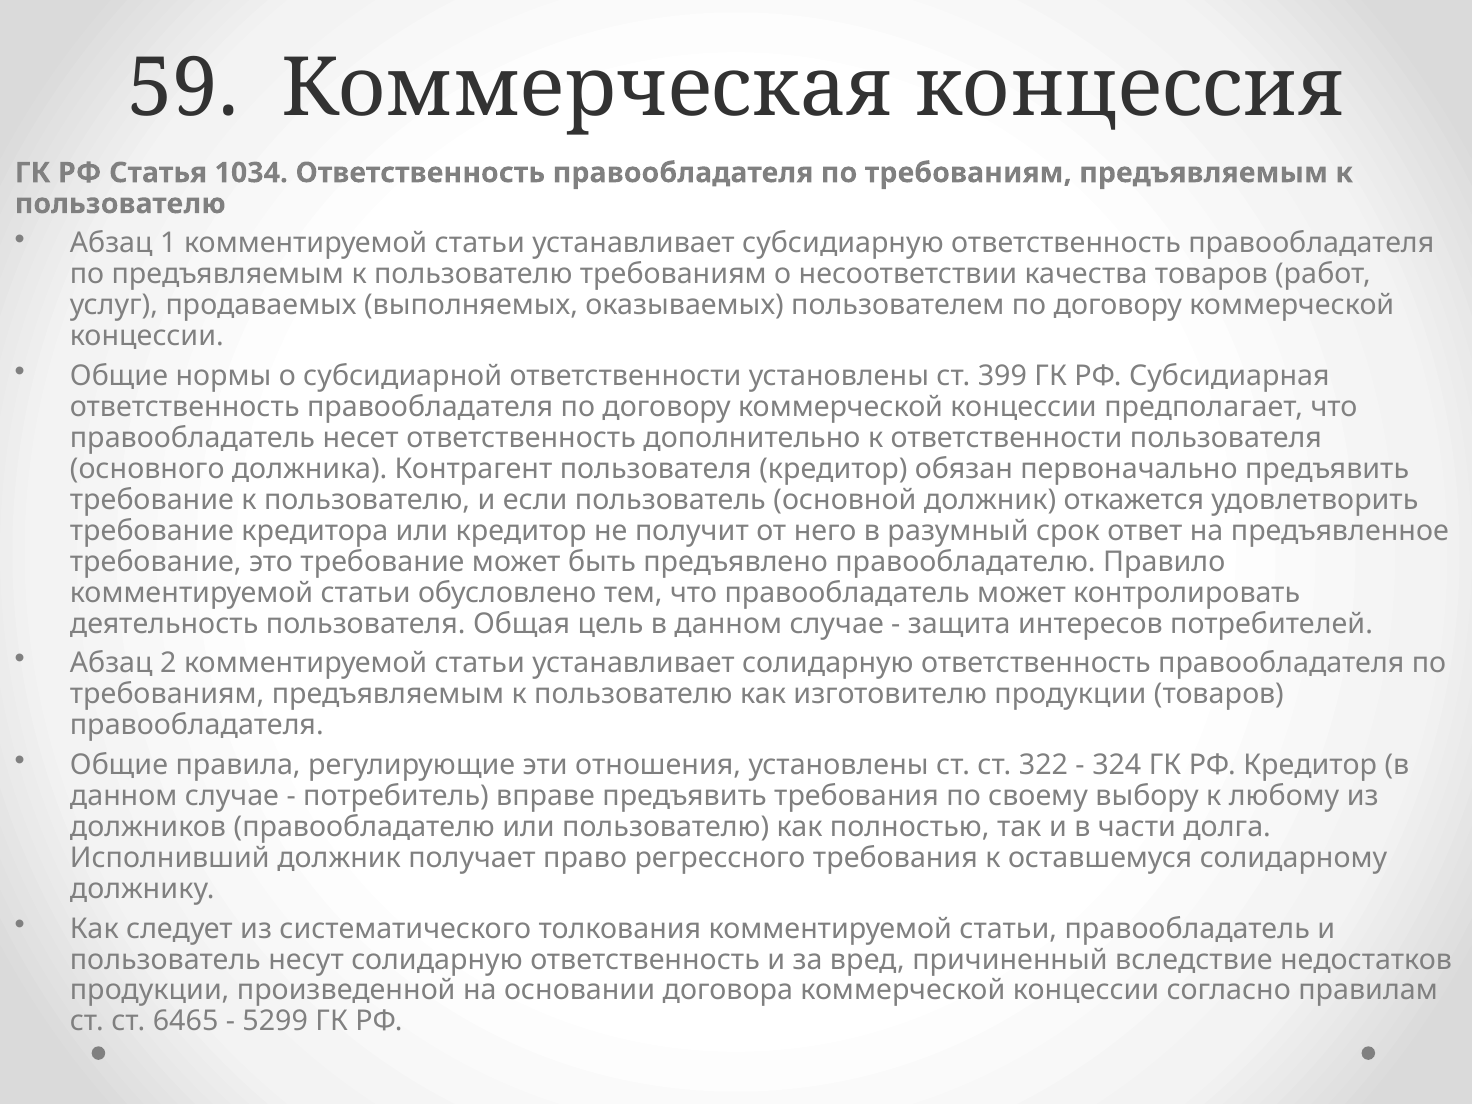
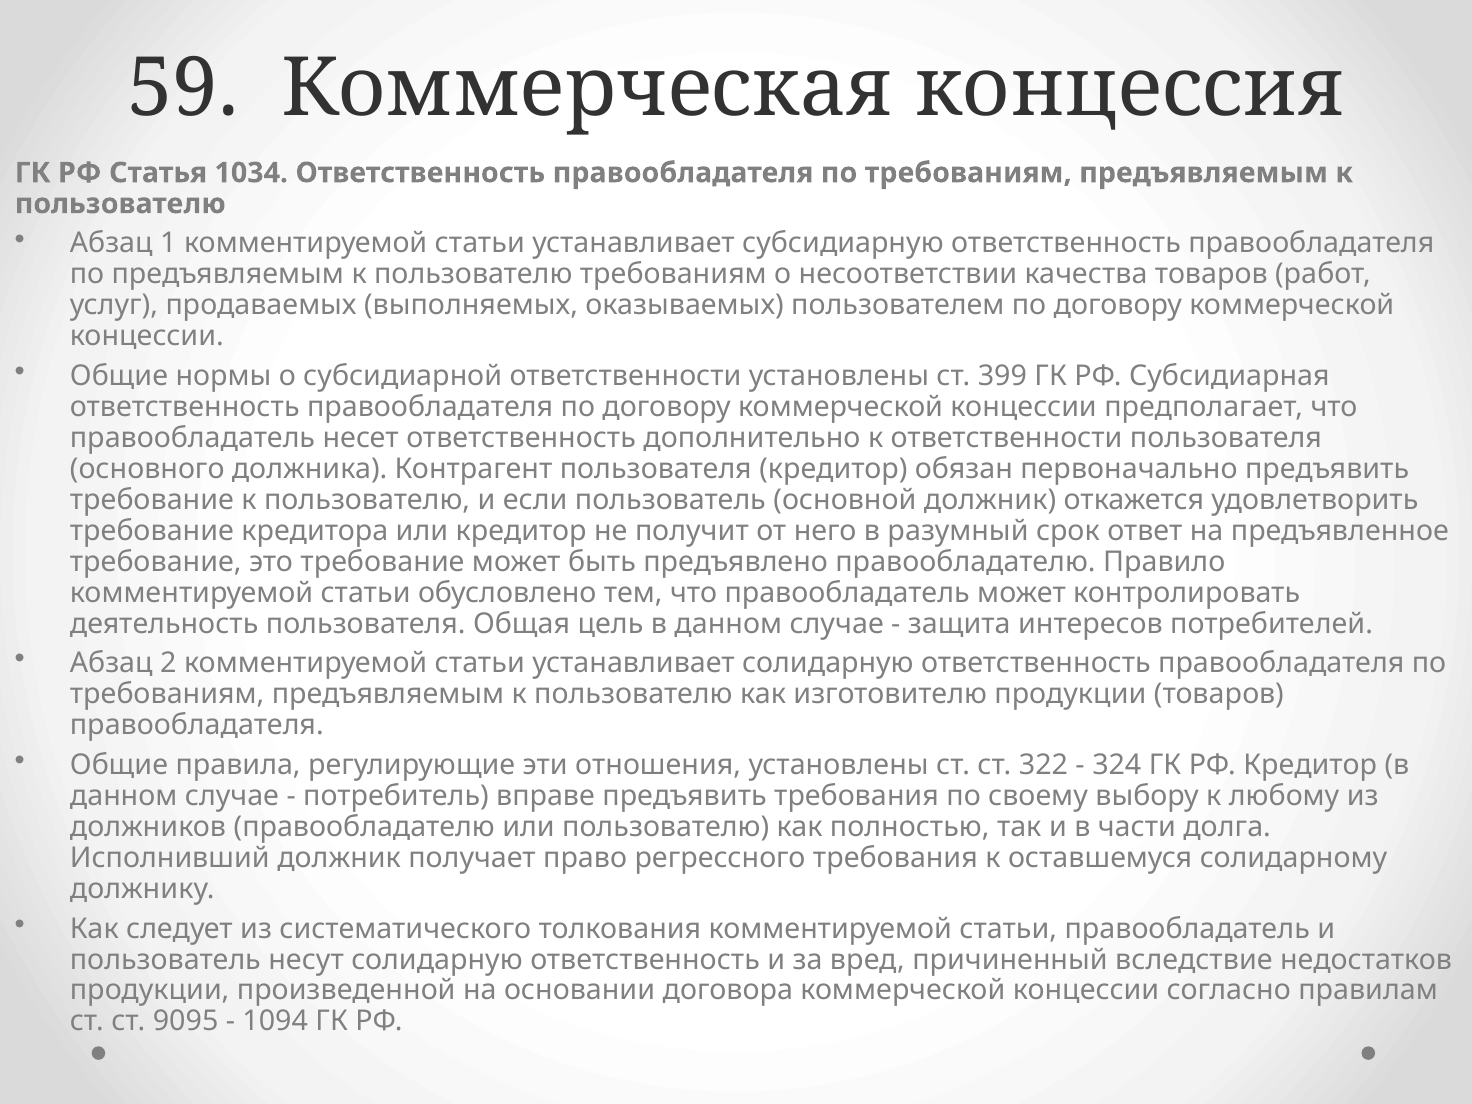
6465: 6465 -> 9095 (186, 1021)
5299: 5299 -> 1094 (275, 1021)
